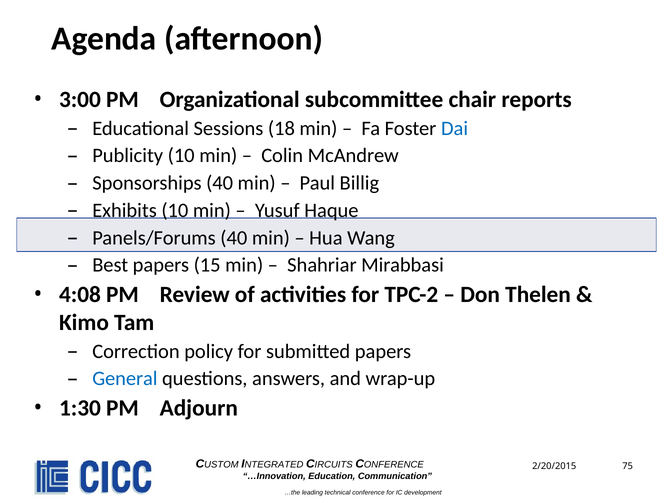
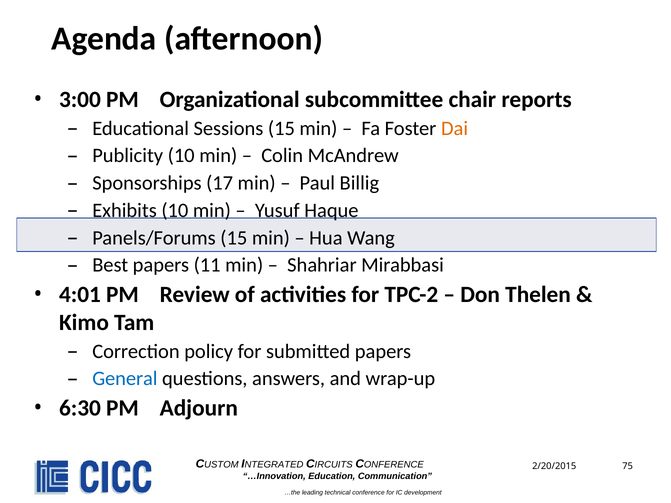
Sessions 18: 18 -> 15 (281, 128)
Dai colour: blue -> orange (455, 128)
Sponsorships 40: 40 -> 17 (220, 183)
Panels/Forums 40: 40 -> 15 (234, 238)
15: 15 -> 11 (207, 265)
4:08: 4:08 -> 4:01 (80, 295)
1:30: 1:30 -> 6:30 (80, 408)
